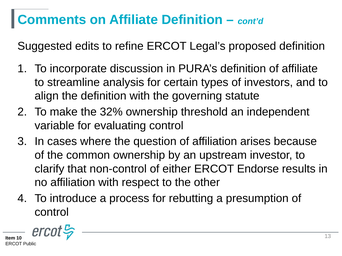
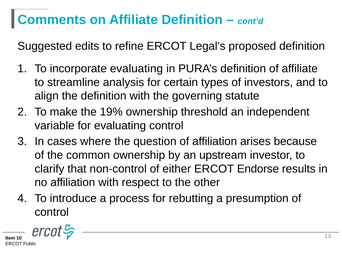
incorporate discussion: discussion -> evaluating (136, 69)
32%: 32% -> 19% (111, 112)
